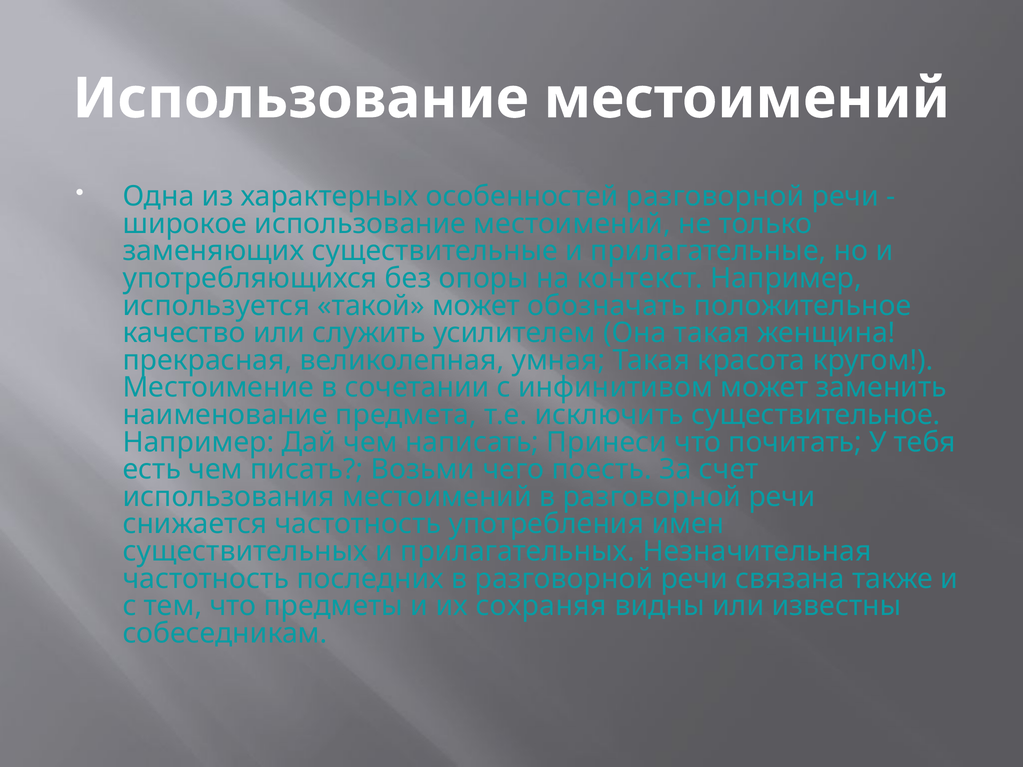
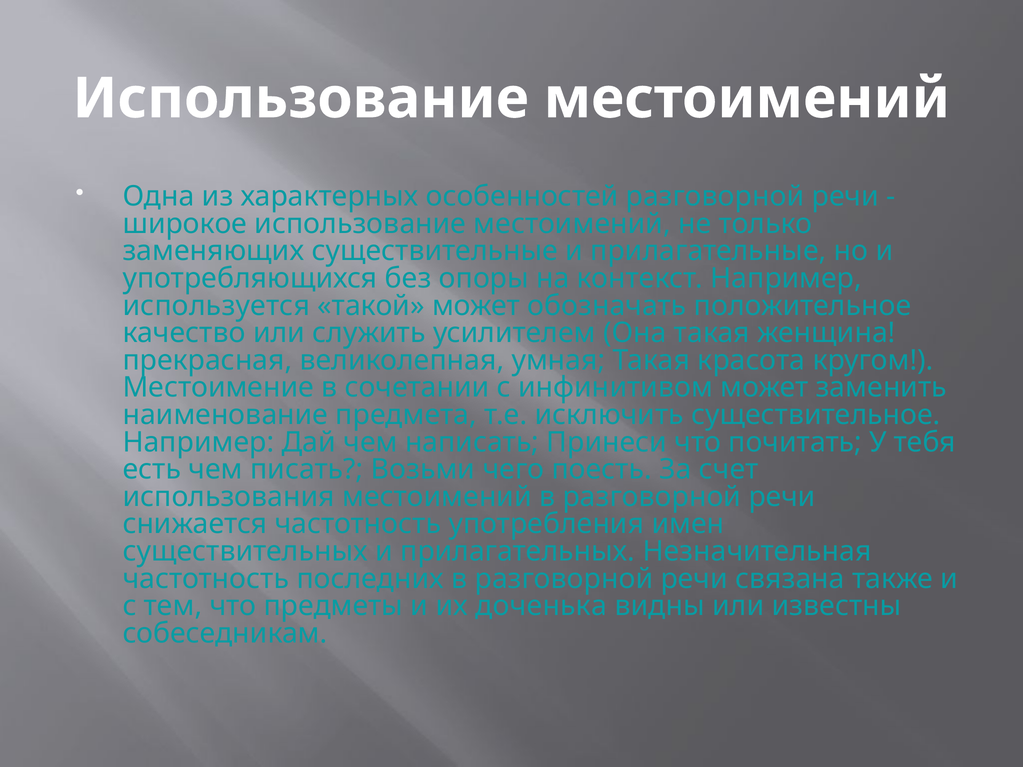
сохраняя: сохраняя -> доченька (541, 606)
